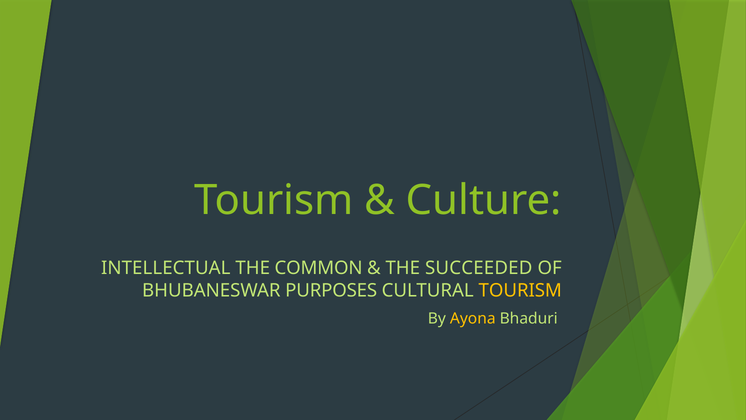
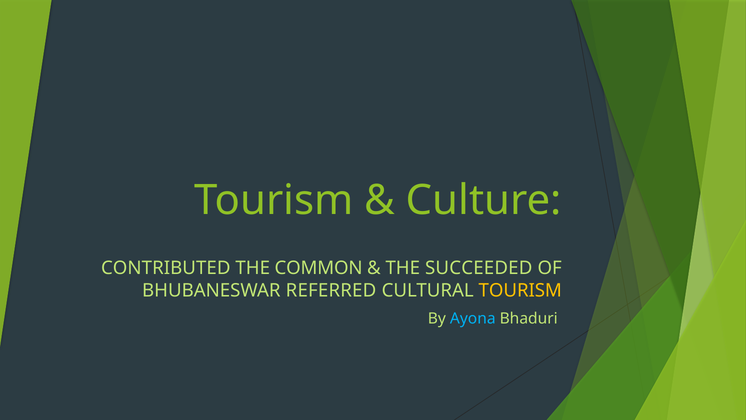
INTELLECTUAL: INTELLECTUAL -> CONTRIBUTED (166, 268)
PURPOSES: PURPOSES -> REFERRED (331, 290)
Ayona colour: yellow -> light blue (473, 318)
